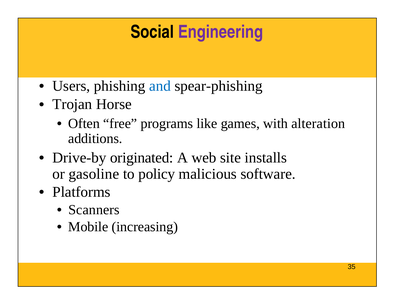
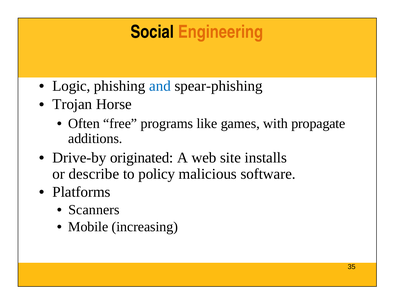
Engineering colour: purple -> orange (221, 32)
Users: Users -> Logic (71, 86)
alteration: alteration -> propagate (318, 124)
gasoline: gasoline -> describe (94, 174)
